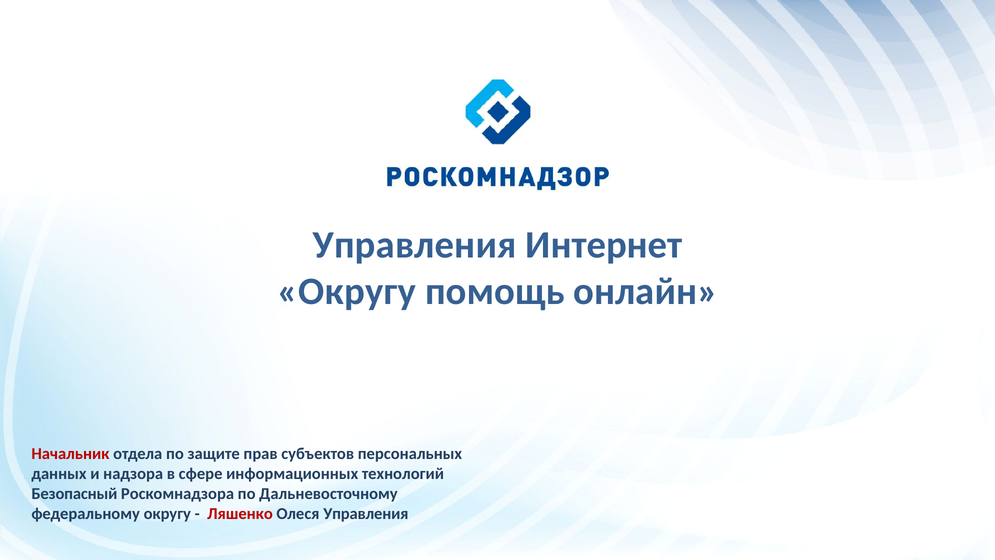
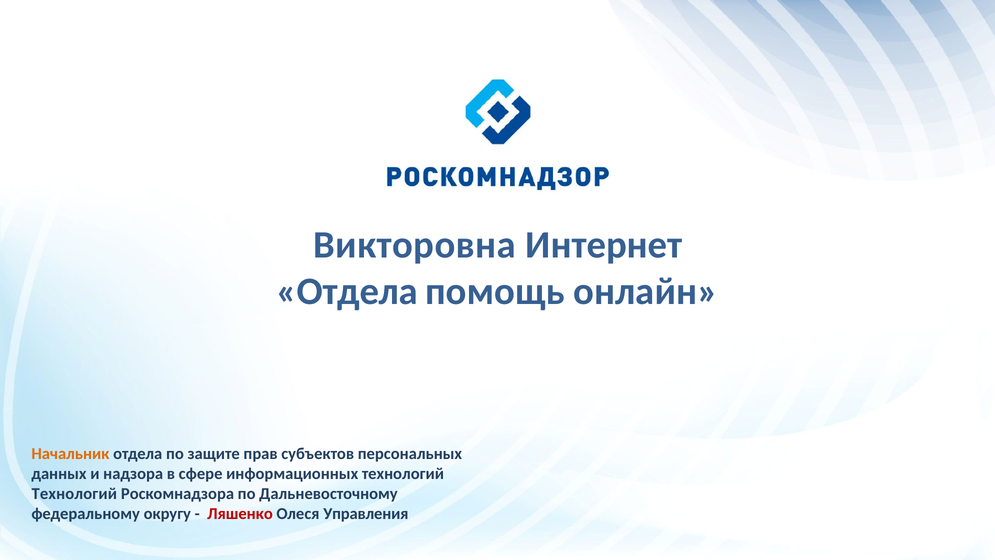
Управления: Управления -> Викторовна (415, 245)
Округу: Округу -> Отдела (347, 291)
Начальник colour: red -> orange (70, 454)
Безопасный: Безопасный -> Технологий (74, 493)
